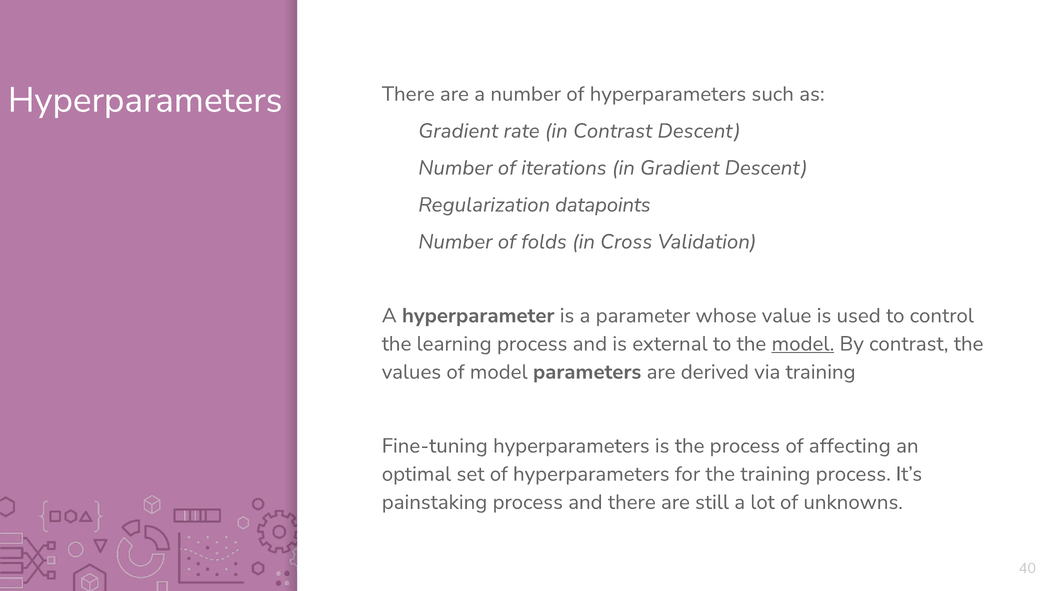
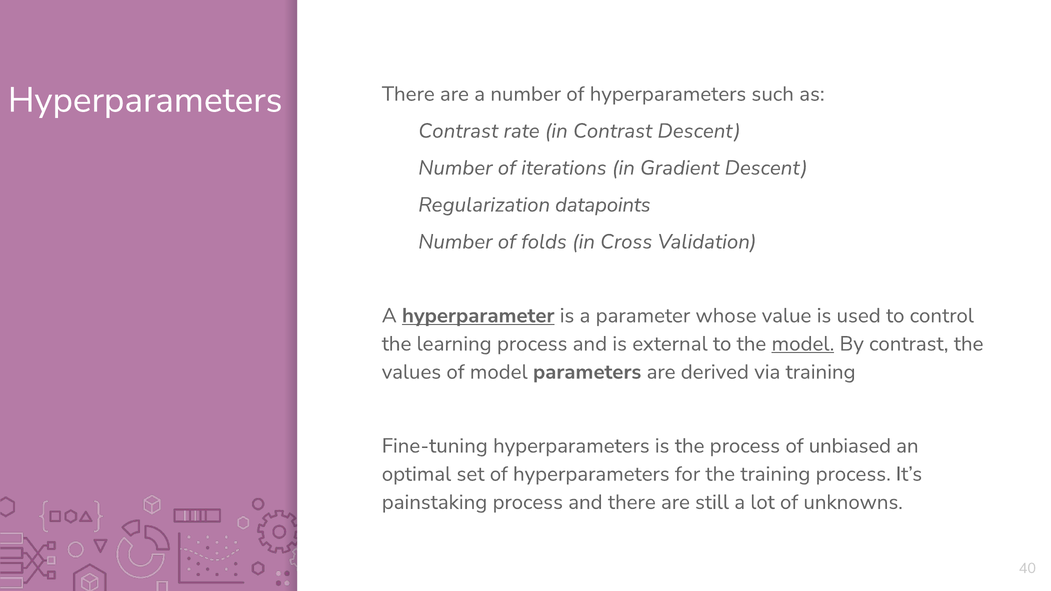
Gradient: Gradient -> Contrast (458, 131)
hyperparameter underline: none -> present (478, 316)
affecting: affecting -> unbiased (850, 446)
